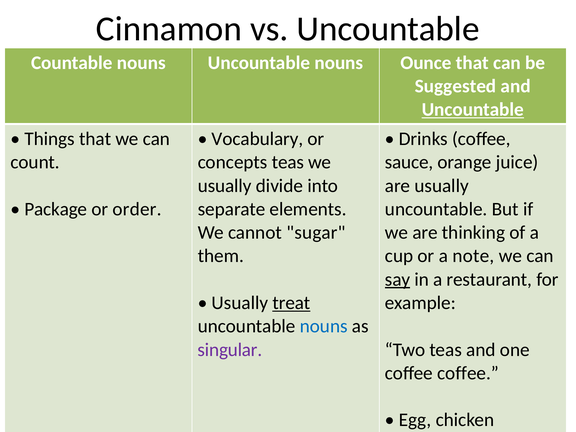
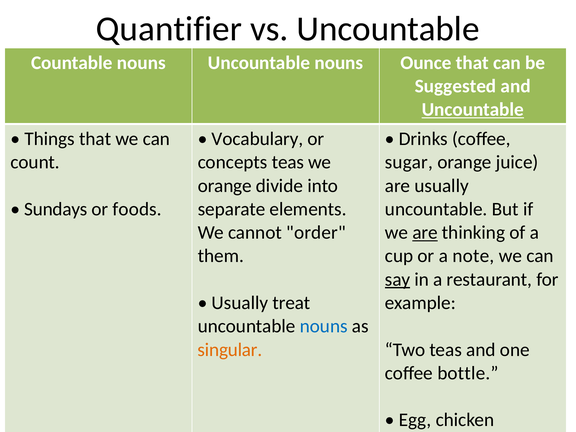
Cinnamon: Cinnamon -> Quantifier (169, 29)
sauce: sauce -> sugar (409, 162)
usually: usually -> orange (225, 186)
Package: Package -> Sundays (56, 209)
order: order -> foods (137, 209)
sugar: sugar -> order (316, 233)
are underline: none -> present (425, 233)
treat underline: present -> none (291, 303)
singular colour: purple -> orange (230, 350)
coffee coffee: coffee -> bottle (468, 373)
